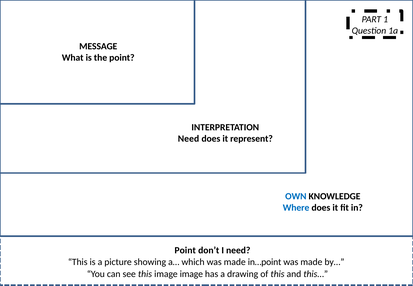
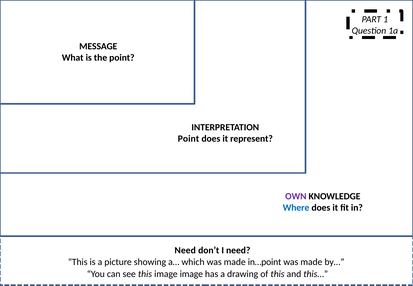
Need: Need -> Point (188, 139)
OWN colour: blue -> purple (296, 196)
Point: Point -> Need (185, 250)
